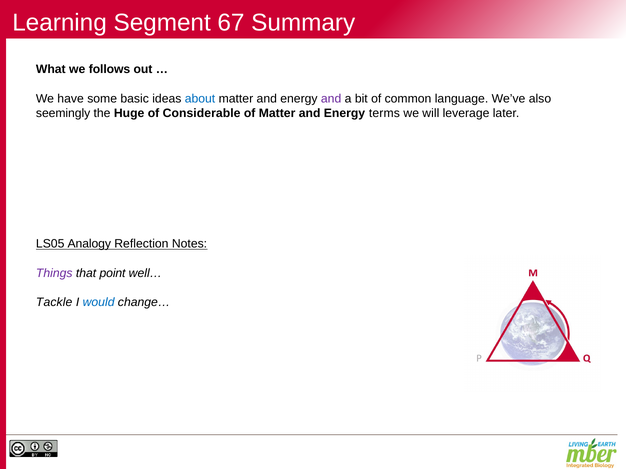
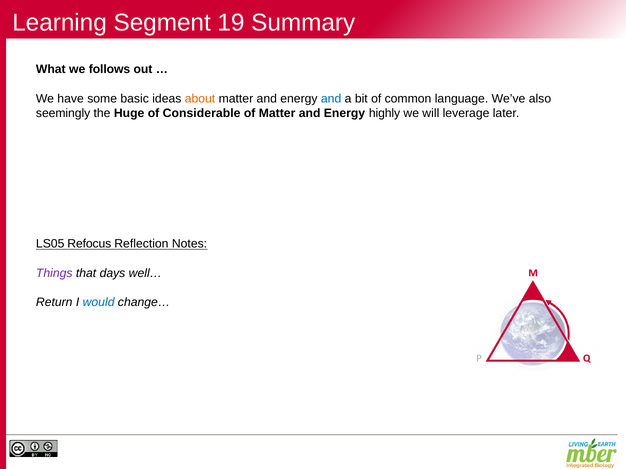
67: 67 -> 19 (231, 23)
about colour: blue -> orange (200, 99)
and colour: purple -> blue (331, 99)
terms: terms -> highly (385, 113)
Analogy: Analogy -> Refocus (89, 244)
point: point -> days (112, 273)
Tackle: Tackle -> Return (54, 303)
